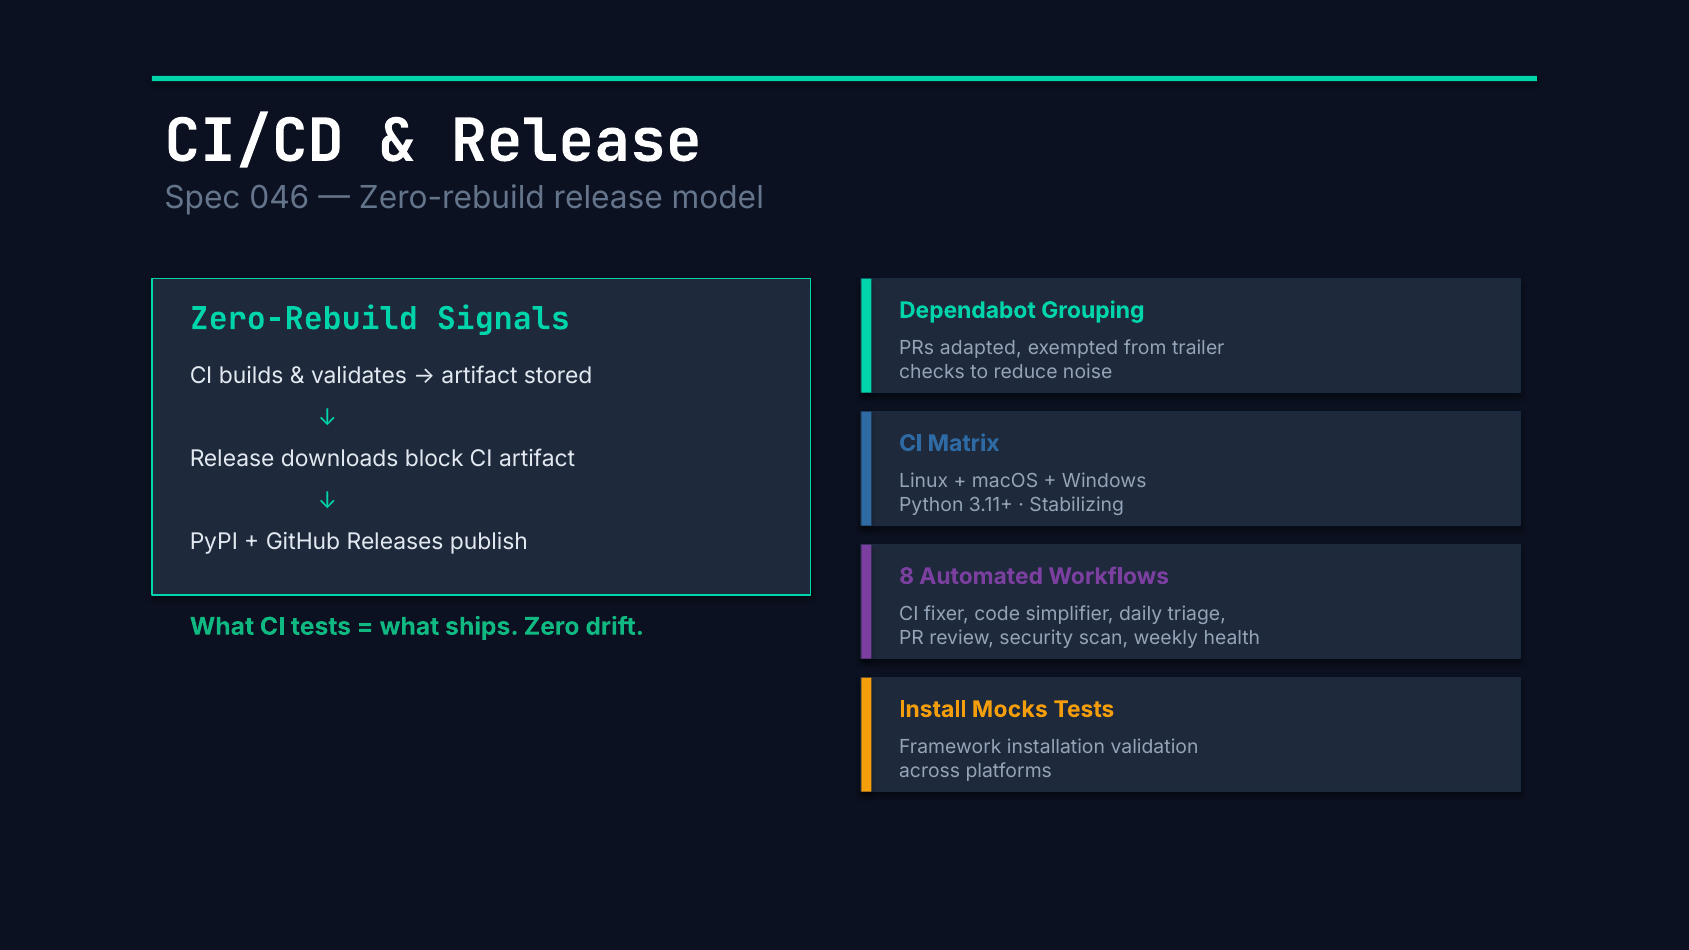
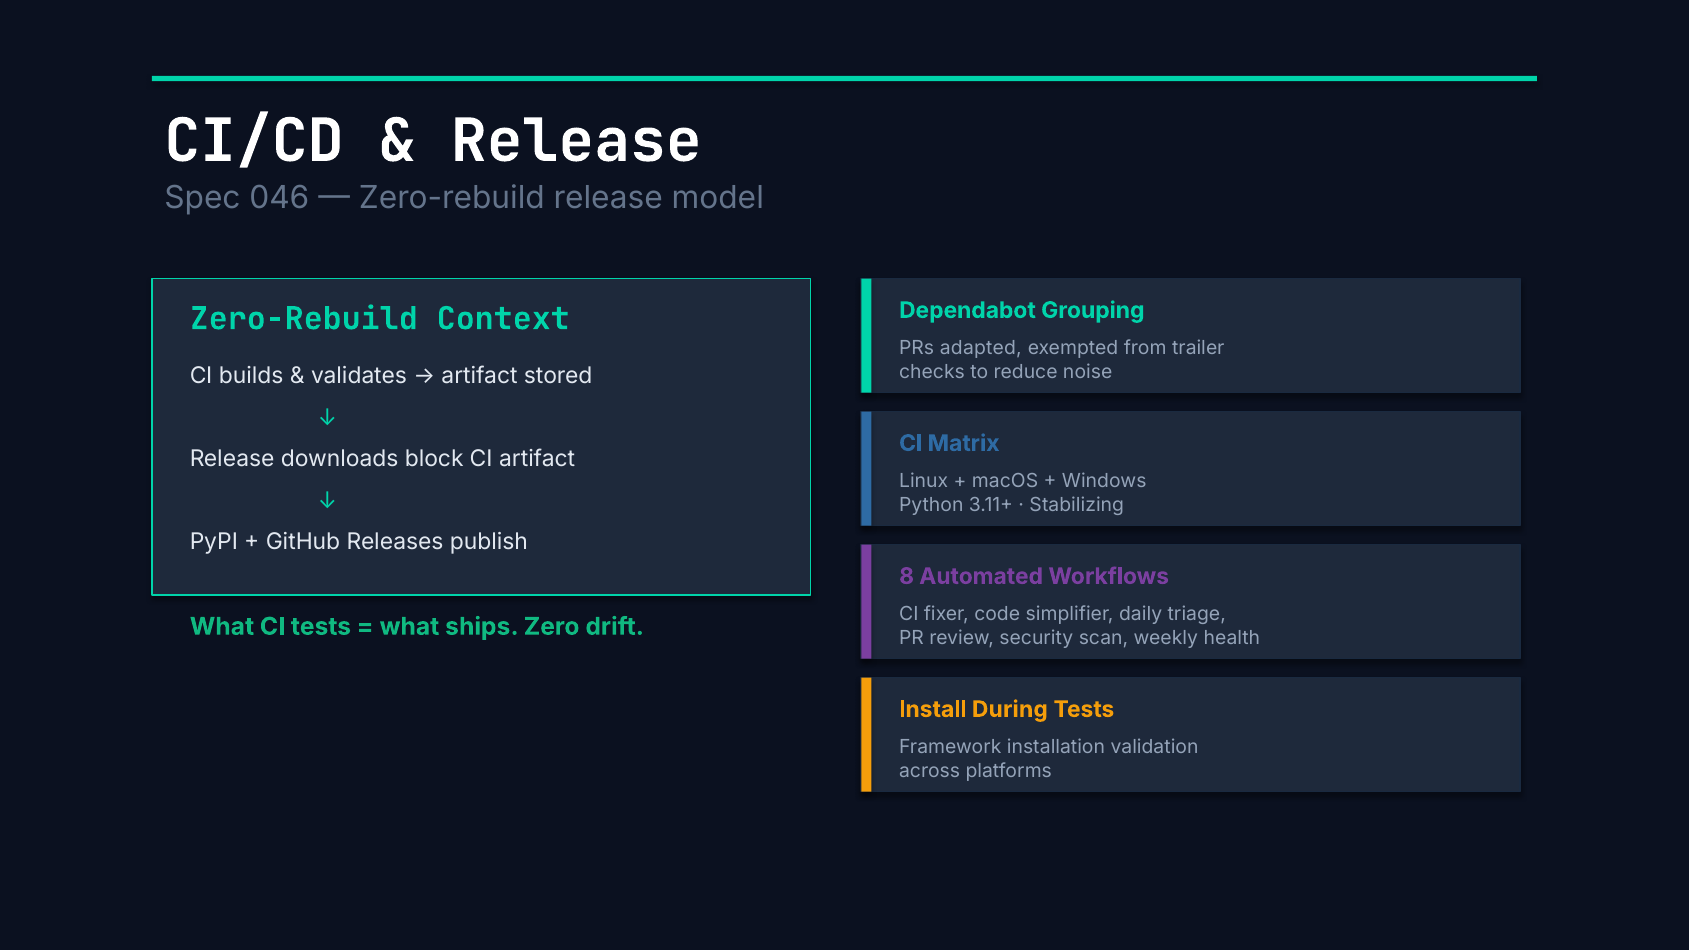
Signals: Signals -> Context (503, 319)
Mocks: Mocks -> During (1010, 709)
